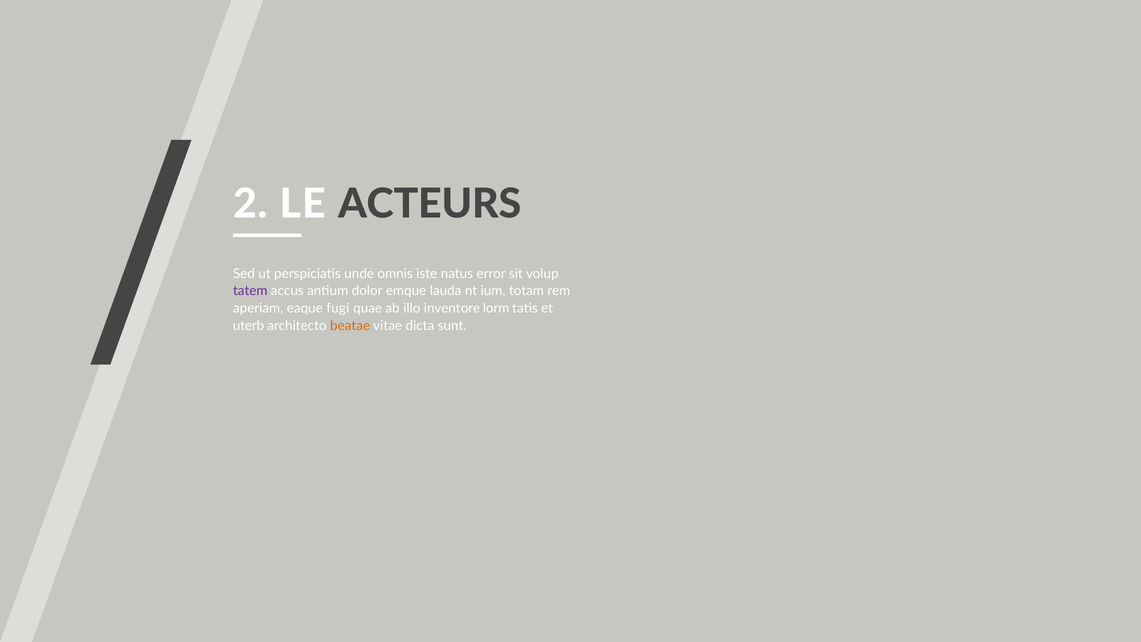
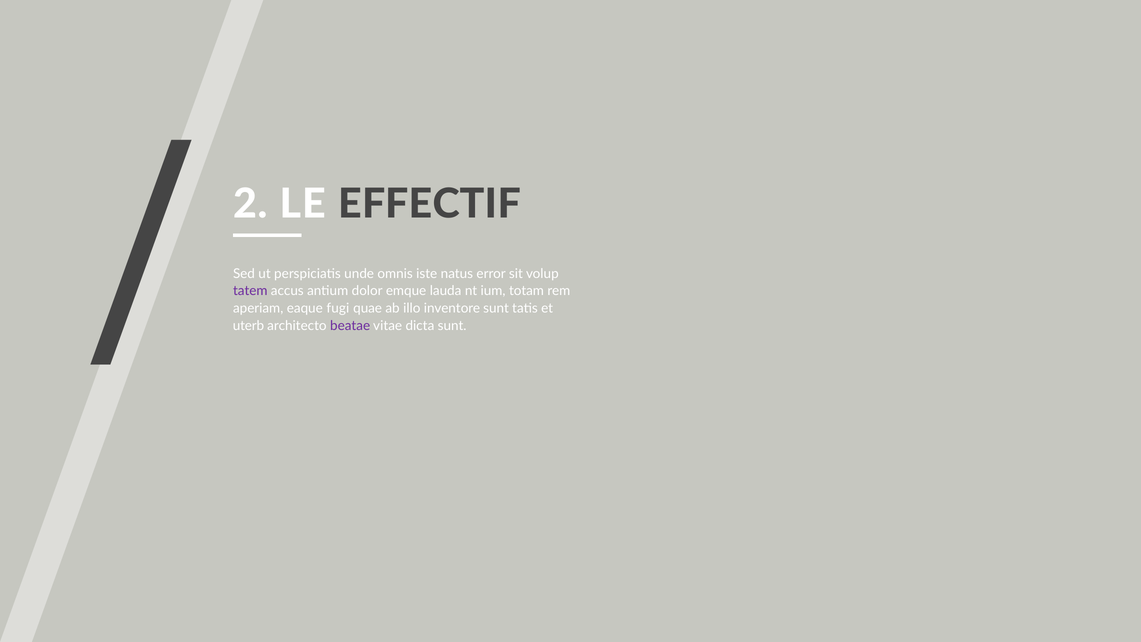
ACTEURS: ACTEURS -> EFFECTIF (430, 204)
inventore lorm: lorm -> sunt (496, 308)
beatae colour: orange -> purple (350, 326)
